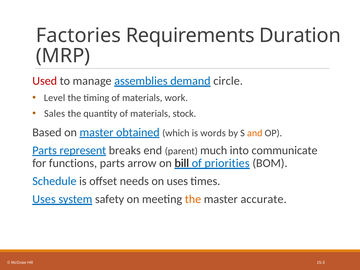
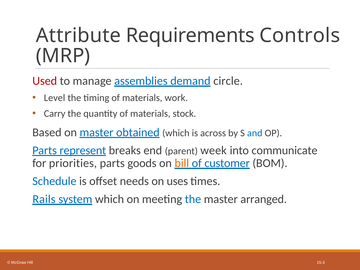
Factories: Factories -> Attribute (78, 36)
Duration: Duration -> Controls (300, 36)
Sales: Sales -> Carry (55, 114)
words: words -> across (213, 133)
and colour: orange -> blue (255, 133)
much: much -> week (214, 150)
functions: functions -> priorities (73, 163)
arrow: arrow -> goods (142, 163)
bill colour: black -> orange (182, 163)
priorities: priorities -> customer (227, 163)
Uses: Uses -> Rails (44, 199)
system safety: safety -> which (110, 199)
the colour: orange -> blue (193, 199)
accurate: accurate -> arranged (264, 199)
